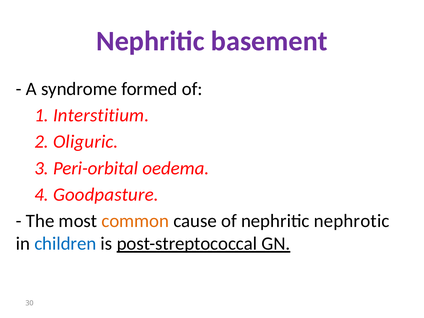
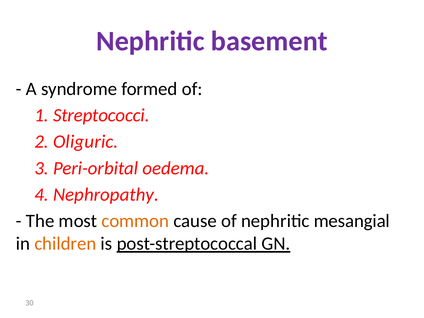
Interstitium: Interstitium -> Streptococci (101, 115)
Goodpasture: Goodpasture -> Nephropathy (106, 195)
nephrotic: nephrotic -> mesangial (352, 221)
children colour: blue -> orange (65, 244)
